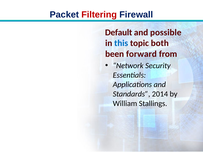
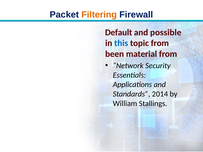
Filtering colour: red -> orange (99, 15)
topic both: both -> from (160, 43)
forward: forward -> material (142, 54)
